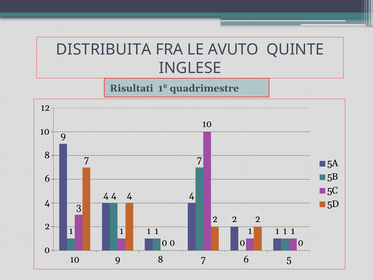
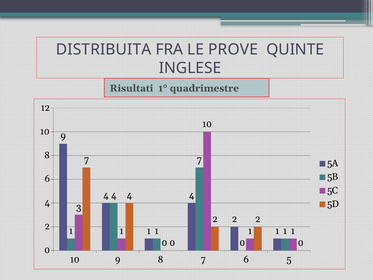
AVUTO: AVUTO -> PROVE (233, 49)
